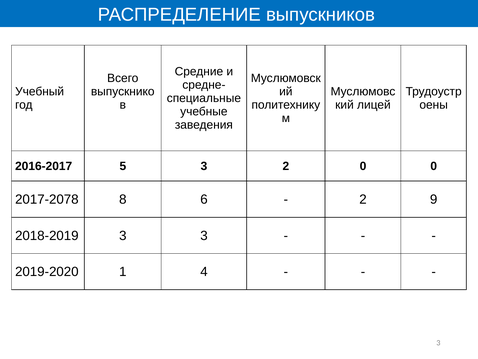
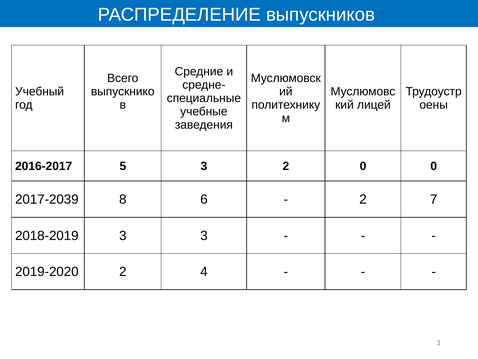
2017-2078: 2017-2078 -> 2017-2039 (47, 199)
9: 9 -> 7 (434, 199)
2019-2020 1: 1 -> 2 (123, 272)
